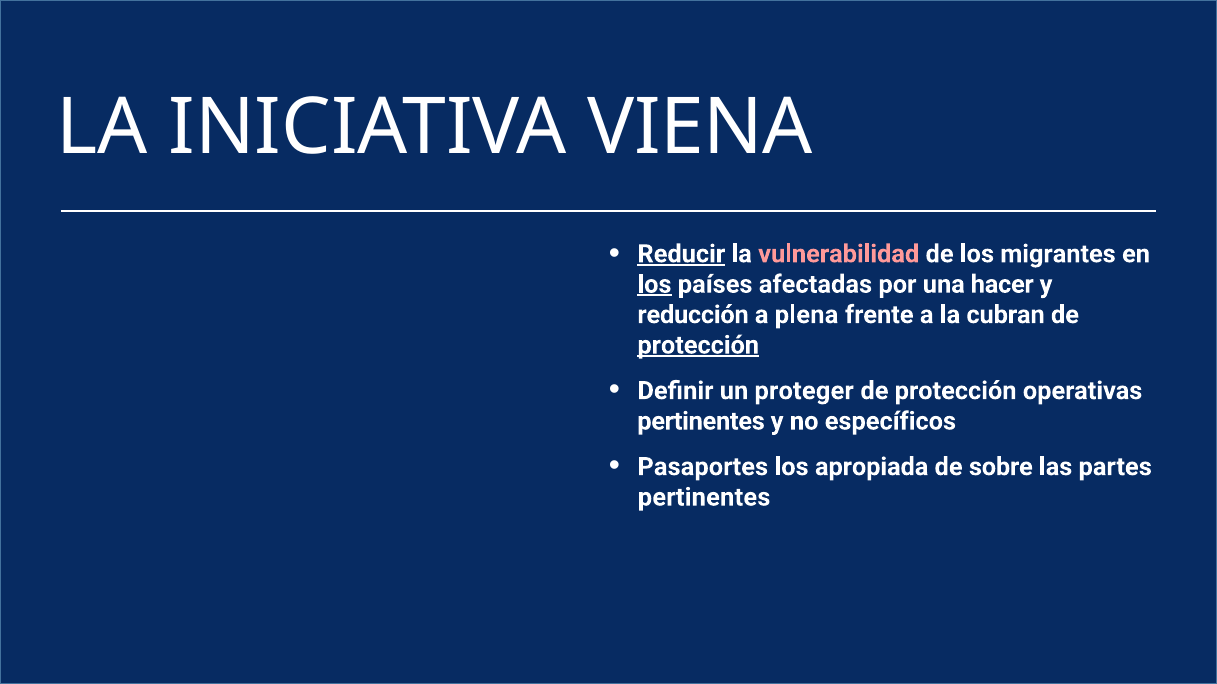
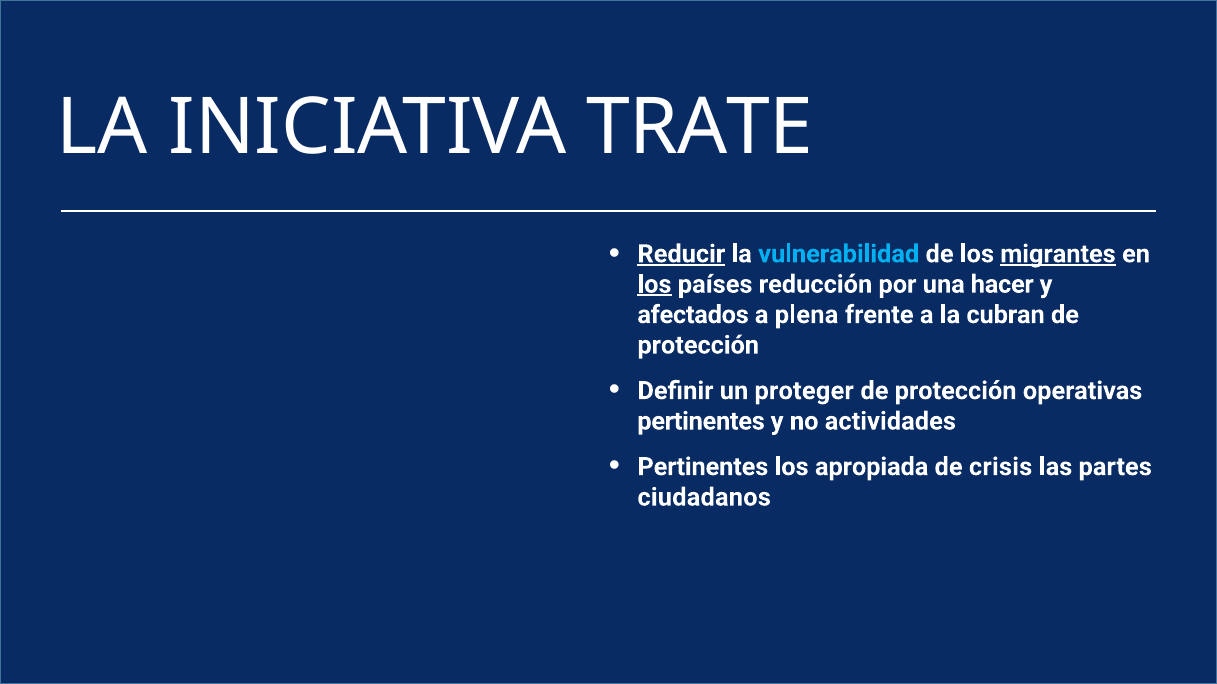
VIENA: VIENA -> TRATE (700, 127)
vulnerabilidad colour: pink -> light blue (839, 254)
migrantes underline: none -> present (1058, 254)
afectadas: afectadas -> reducción (815, 285)
reducción: reducción -> afectados (693, 315)
protección underline: present -> none (698, 345)
específicos: específicos -> actividades (890, 422)
Pasaportes: Pasaportes -> Pertinentes (703, 467)
sobre: sobre -> crisis (1001, 467)
pertinentes: pertinentes -> ciudadanos (704, 498)
